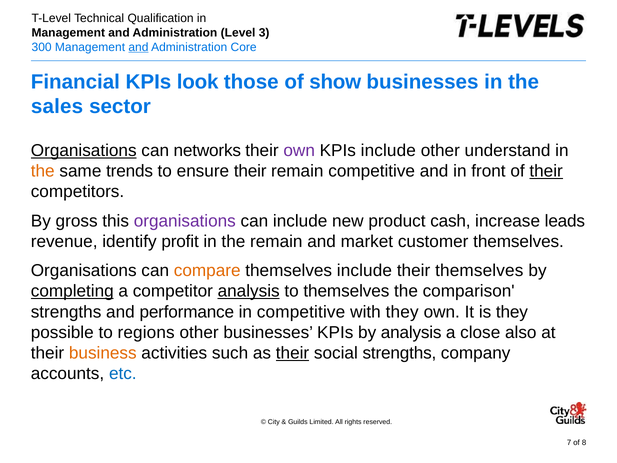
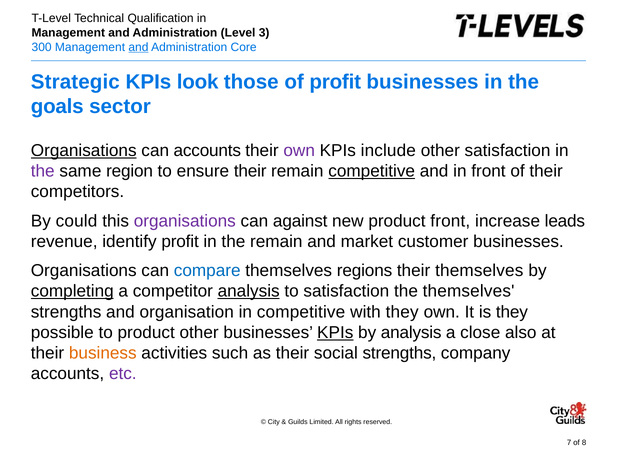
Financial: Financial -> Strategic (75, 82)
of show: show -> profit (335, 82)
sales: sales -> goals (57, 106)
can networks: networks -> accounts (207, 151)
other understand: understand -> satisfaction (508, 151)
the colour: orange -> purple (43, 171)
trends: trends -> region (130, 171)
competitive underline: none -> present (372, 171)
their underline: present -> none (546, 171)
gross: gross -> could (77, 221)
can include: include -> against (300, 221)
product cash: cash -> front (450, 221)
customer themselves: themselves -> businesses (518, 241)
compare colour: orange -> blue (207, 271)
themselves include: include -> regions (365, 271)
to themselves: themselves -> satisfaction (346, 291)
the comparison: comparison -> themselves (469, 291)
performance: performance -> organisation (187, 312)
to regions: regions -> product (146, 332)
KPIs underline: none -> present (335, 332)
their underline: present -> none (293, 353)
etc colour: blue -> purple (123, 373)
